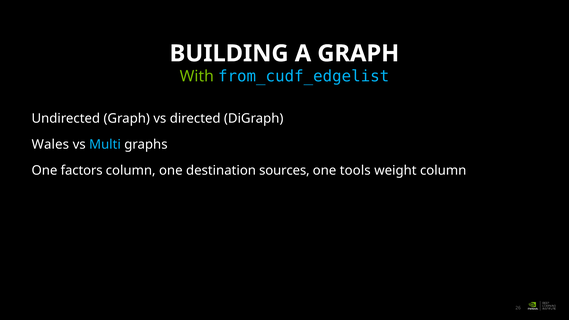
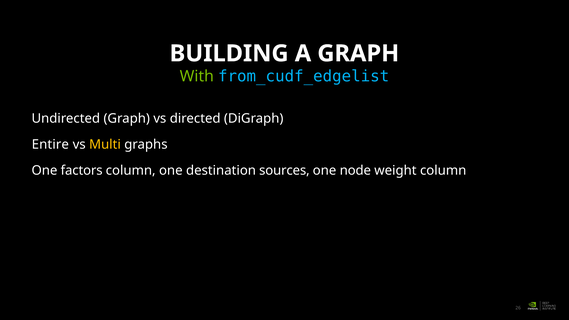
Wales: Wales -> Entire (50, 145)
Multi colour: light blue -> yellow (105, 145)
tools: tools -> node (355, 171)
